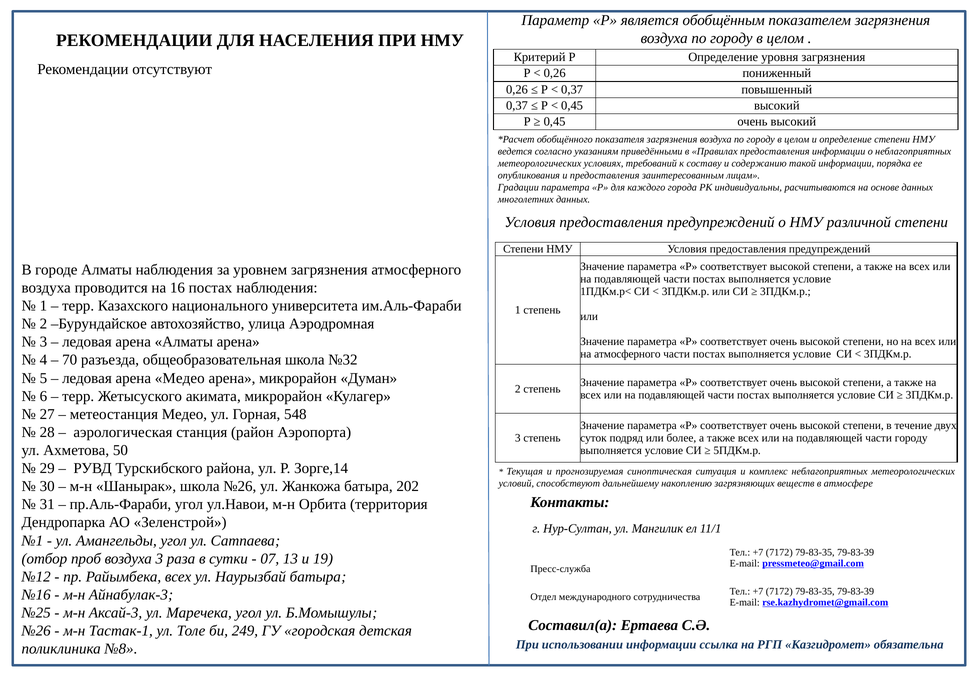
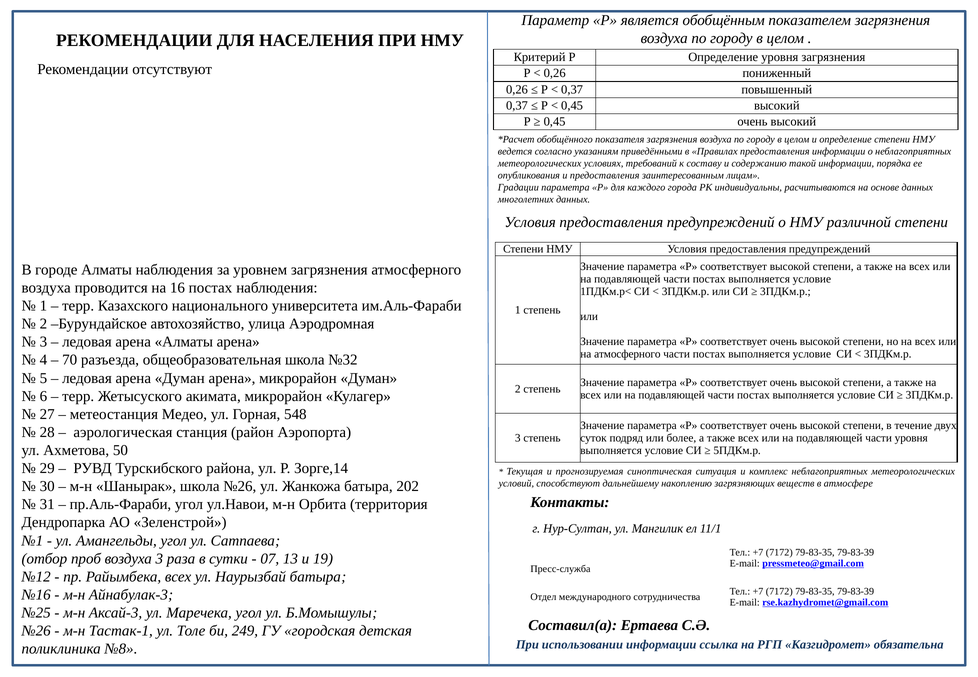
арена Медео: Медео -> Думан (180, 378)
части городу: городу -> уровня (911, 438)
